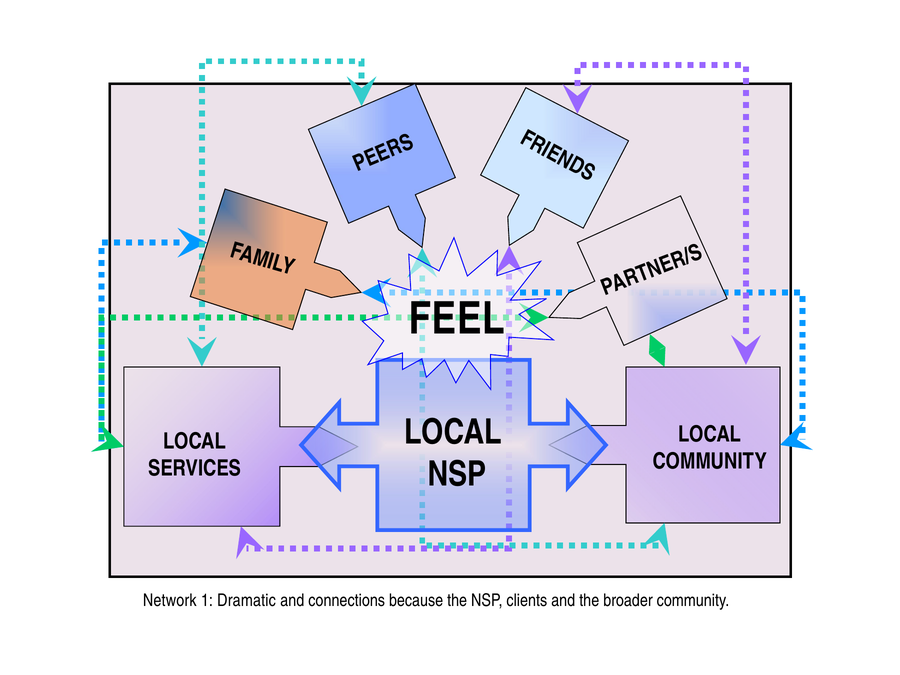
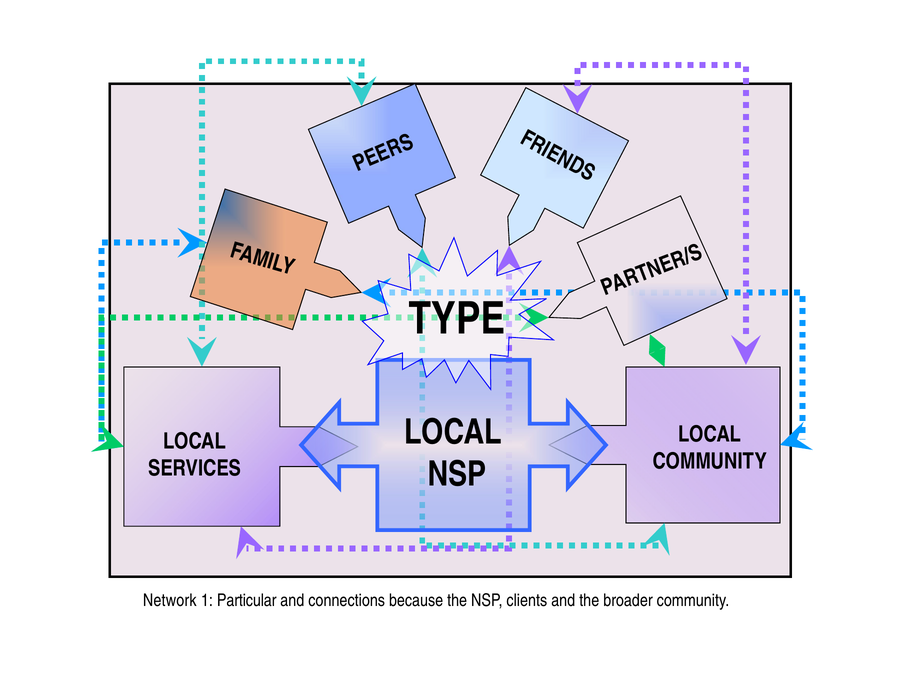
FEEL: FEEL -> TYPE (457, 319)
Dramatic: Dramatic -> Particular (247, 601)
